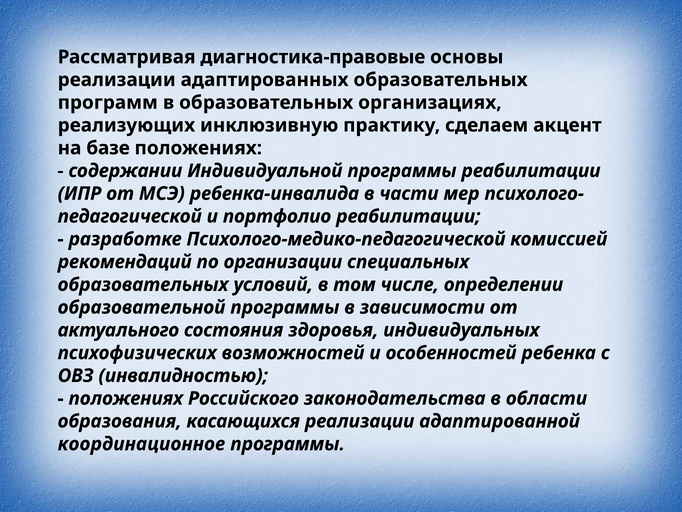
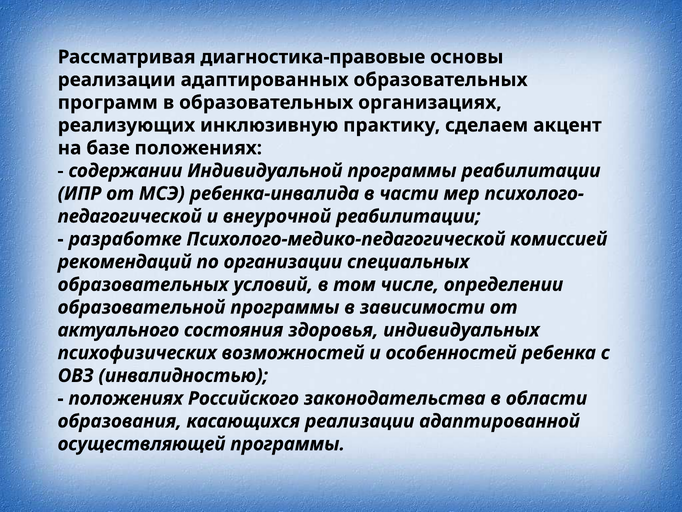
портфолио: портфолио -> внеурочной (277, 216)
координационное: координационное -> осуществляющей (142, 444)
